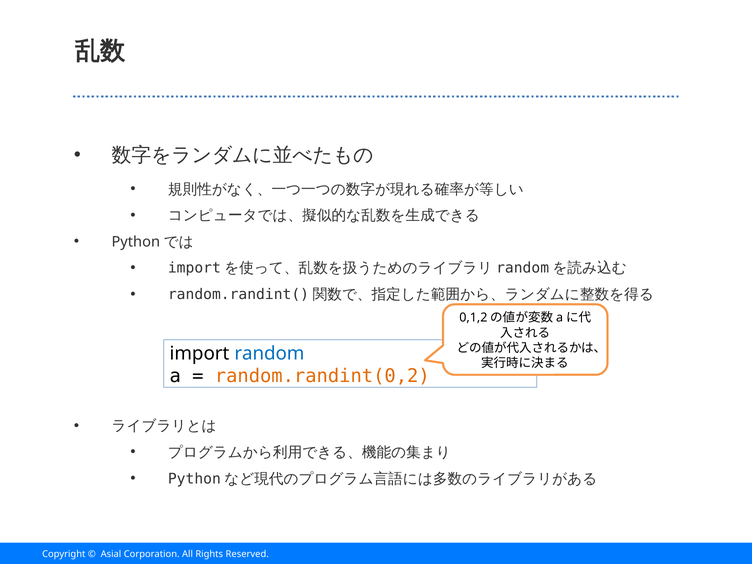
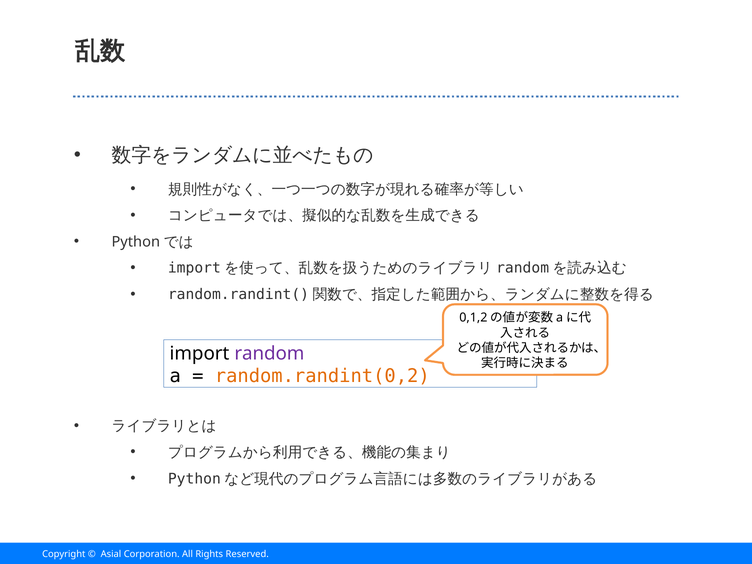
random colour: blue -> purple (269, 353)
